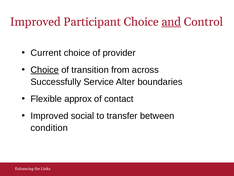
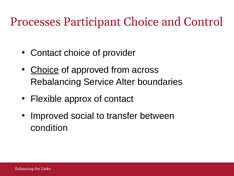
Improved: Improved -> Processes (35, 22)
and underline: present -> none (171, 22)
Current: Current -> Contact (46, 53)
transition: transition -> approved (90, 70)
Successfully: Successfully -> Rebalancing (56, 82)
